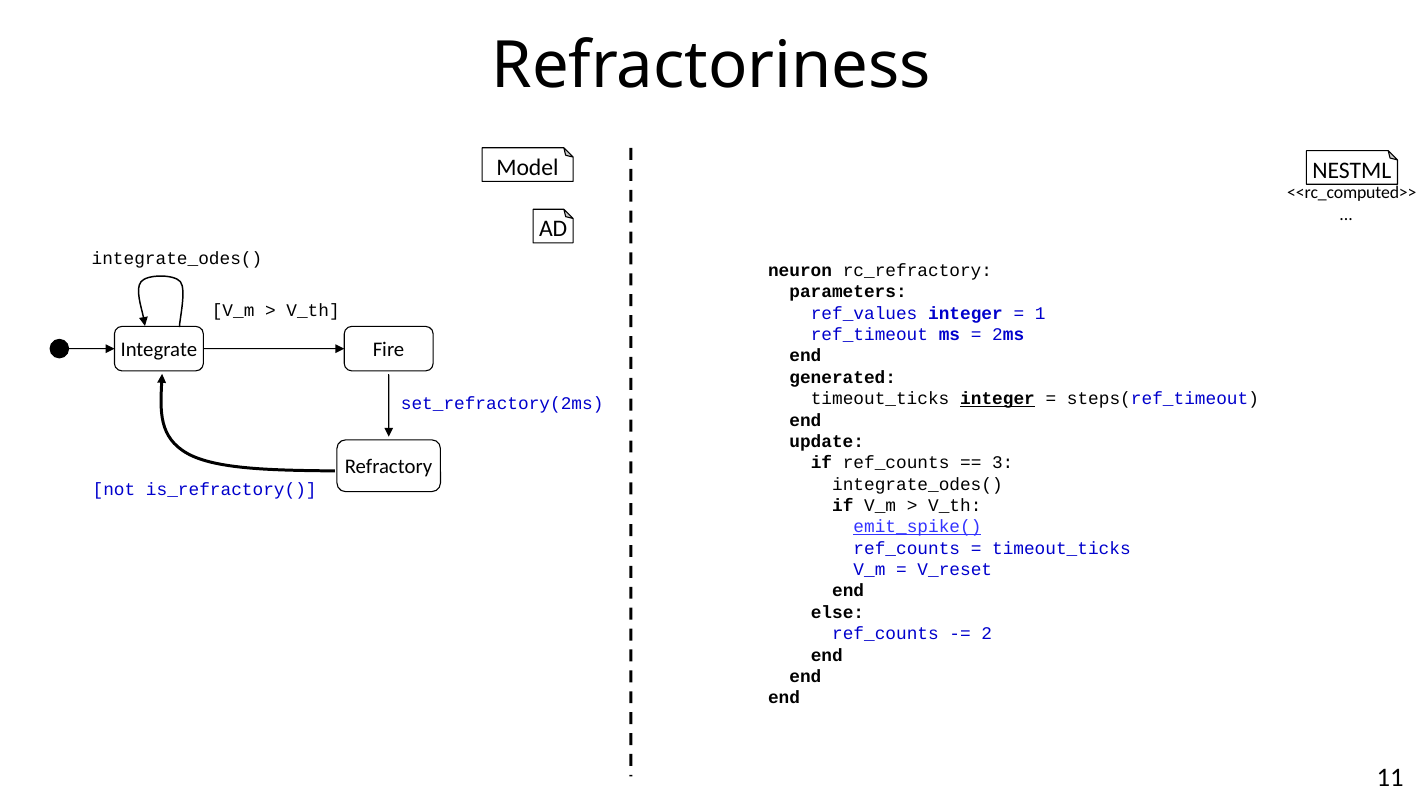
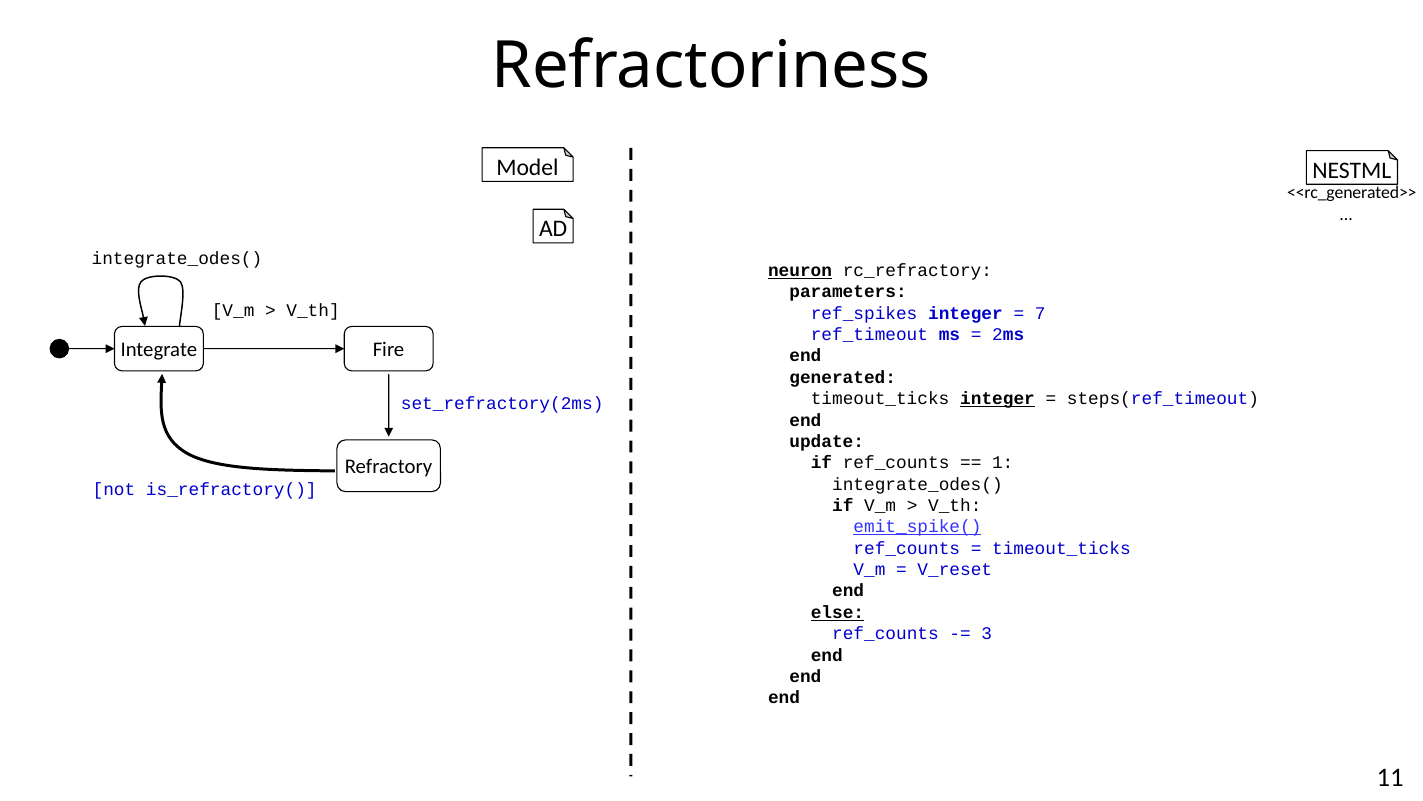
<<rc_computed>>: <<rc_computed>> -> <<rc_generated>> (1352, 193)
neuron underline: none -> present (800, 270)
ref_values: ref_values -> ref_spikes (864, 313)
1: 1 -> 7 (1040, 313)
3: 3 -> 1 (1003, 463)
else underline: none -> present (837, 612)
2: 2 -> 3 (987, 633)
